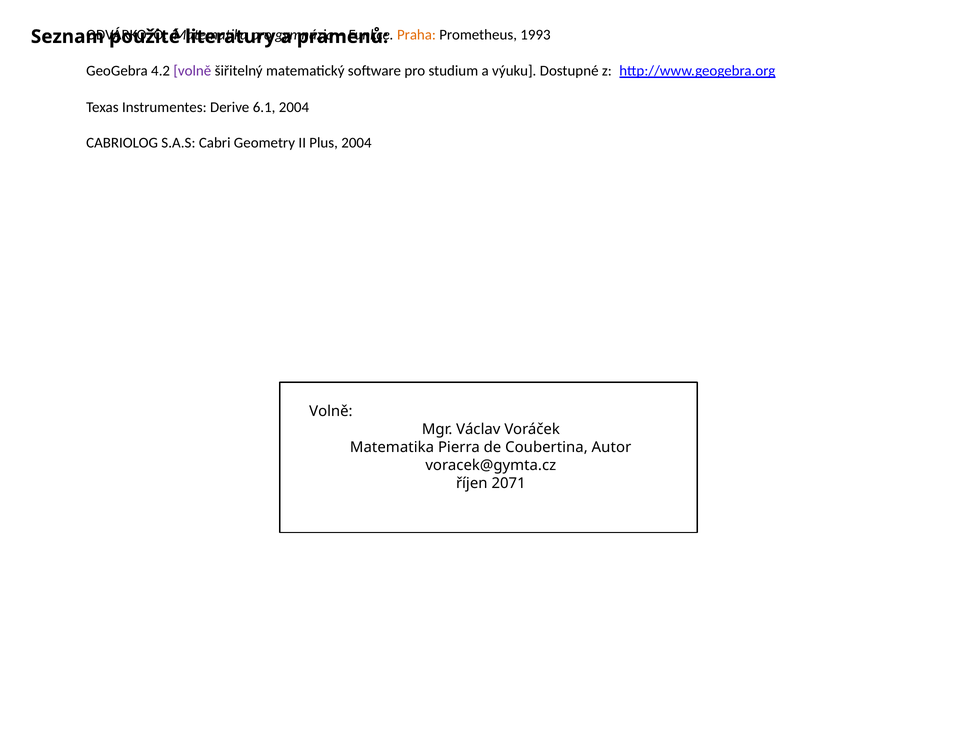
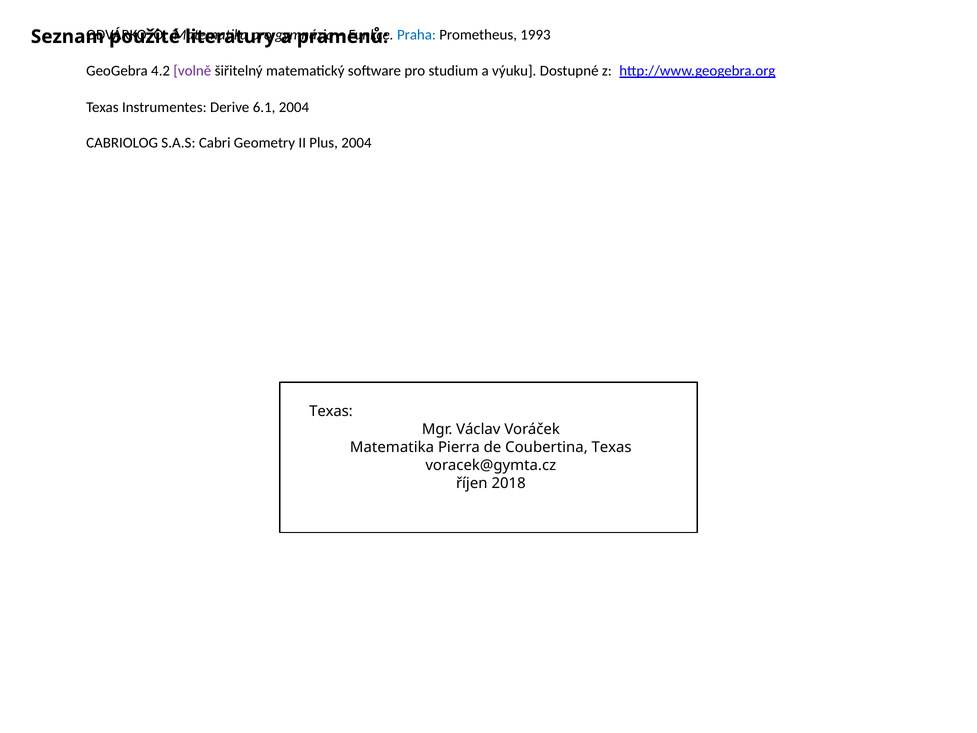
Praha colour: orange -> blue (416, 35)
Volně: Volně -> Texas (331, 411)
Coubertina Autor: Autor -> Texas (612, 447)
2071: 2071 -> 2018 (509, 483)
